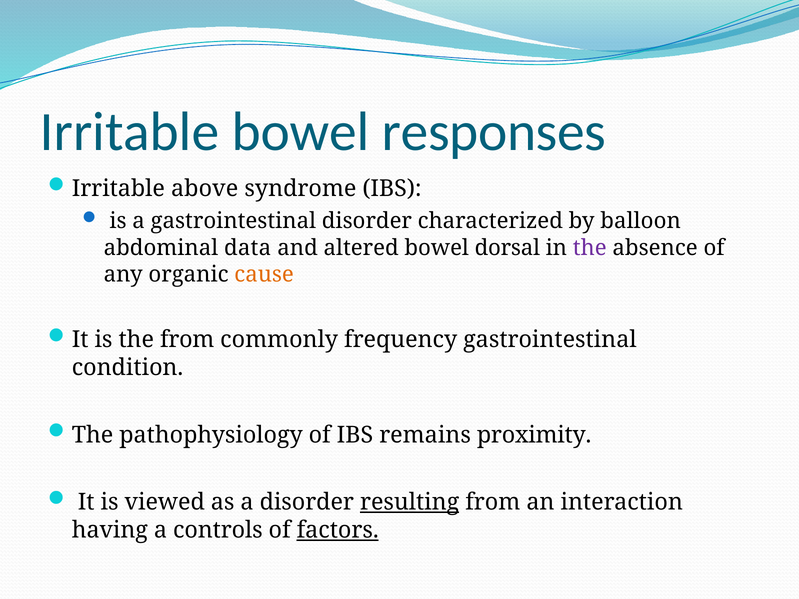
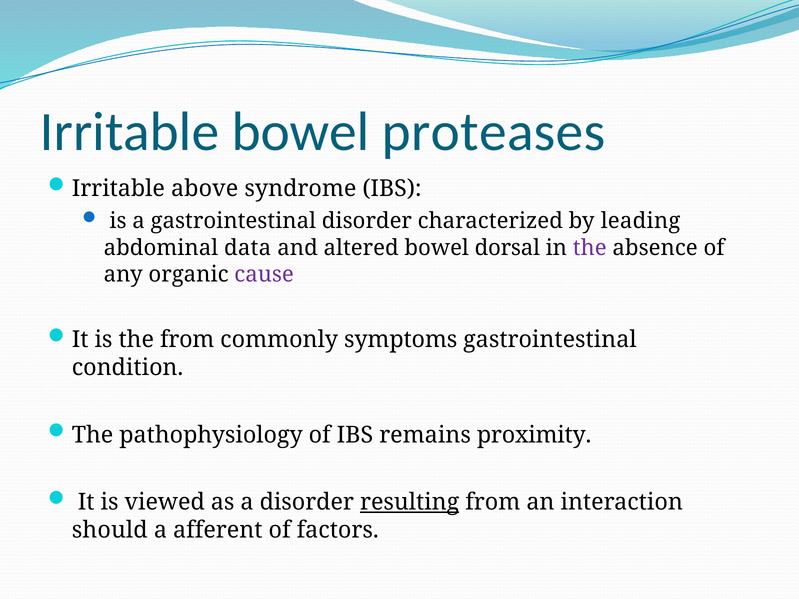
responses: responses -> proteases (494, 132)
balloon: balloon -> leading (641, 221)
cause colour: orange -> purple (264, 274)
frequency: frequency -> symptoms (401, 340)
having: having -> should (110, 530)
controls: controls -> afferent (218, 530)
factors underline: present -> none (338, 530)
